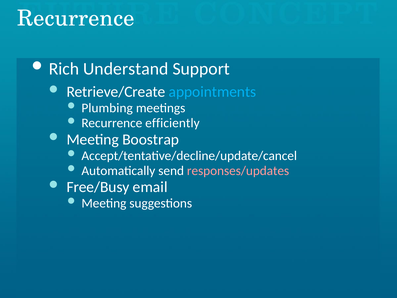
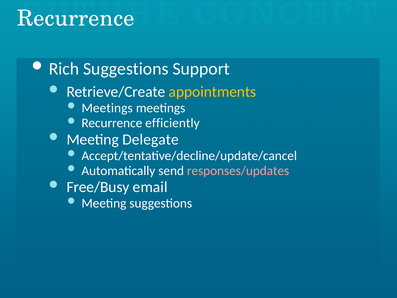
Understand: Understand -> Suggestions (126, 69)
appointments colour: light blue -> yellow (212, 92)
Plumbing: Plumbing -> Meetings (107, 108)
Boostrap: Boostrap -> Delegate (151, 139)
